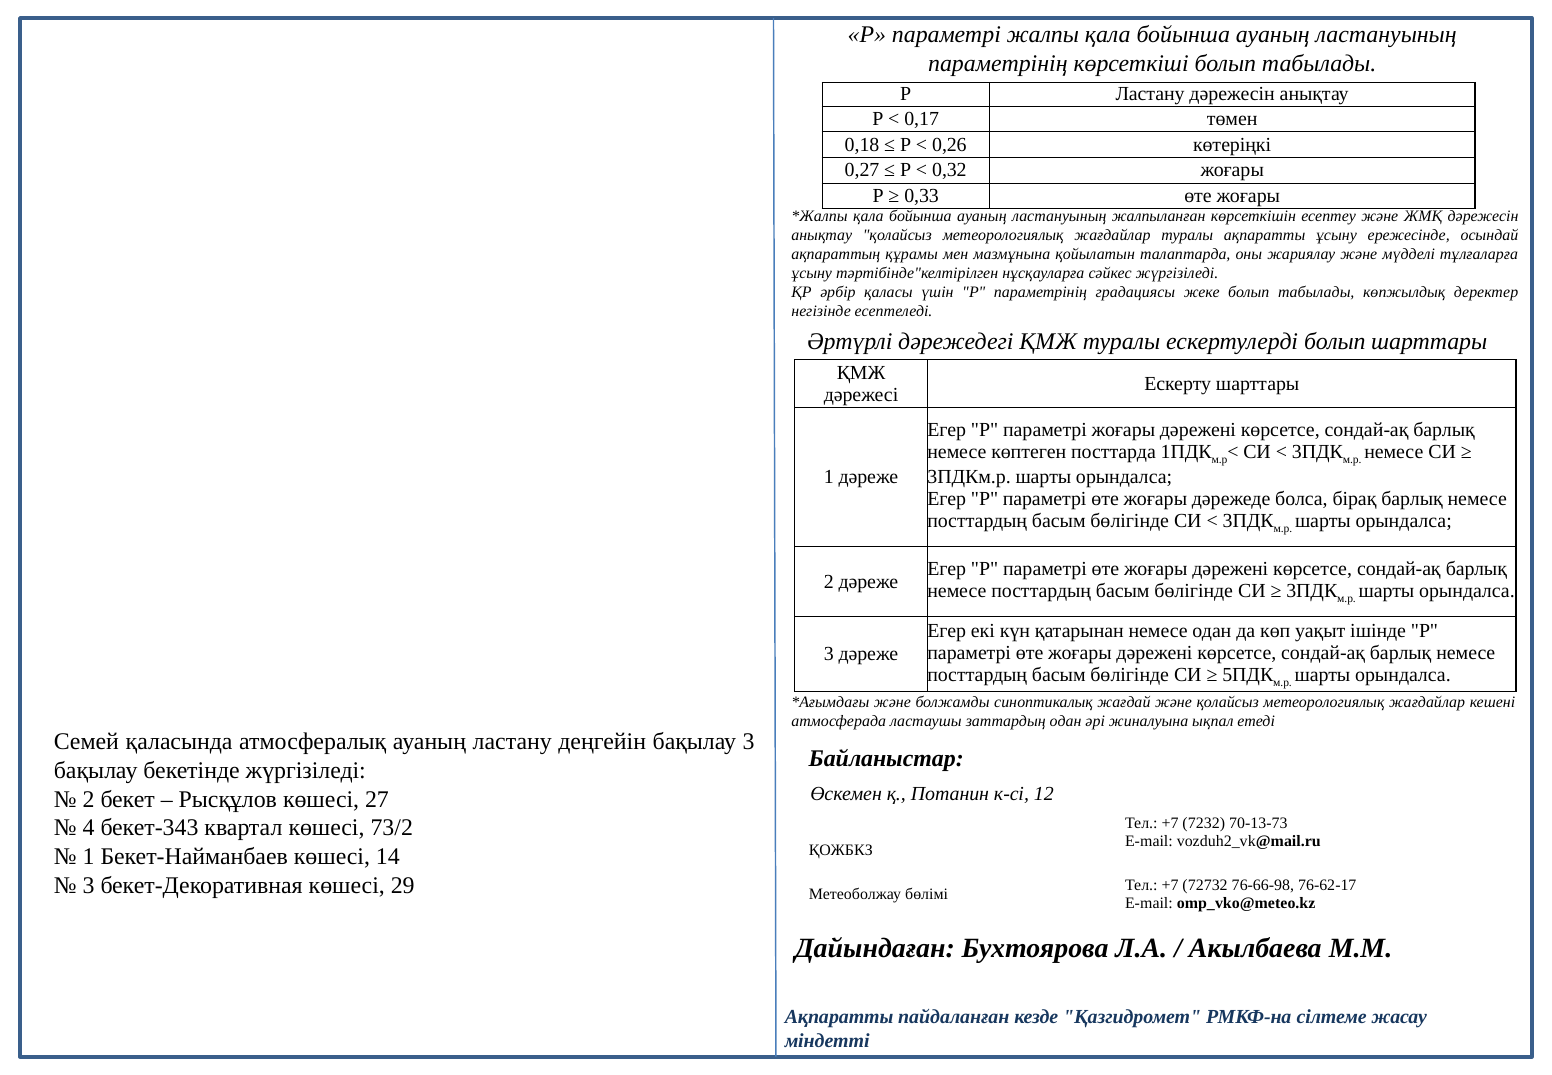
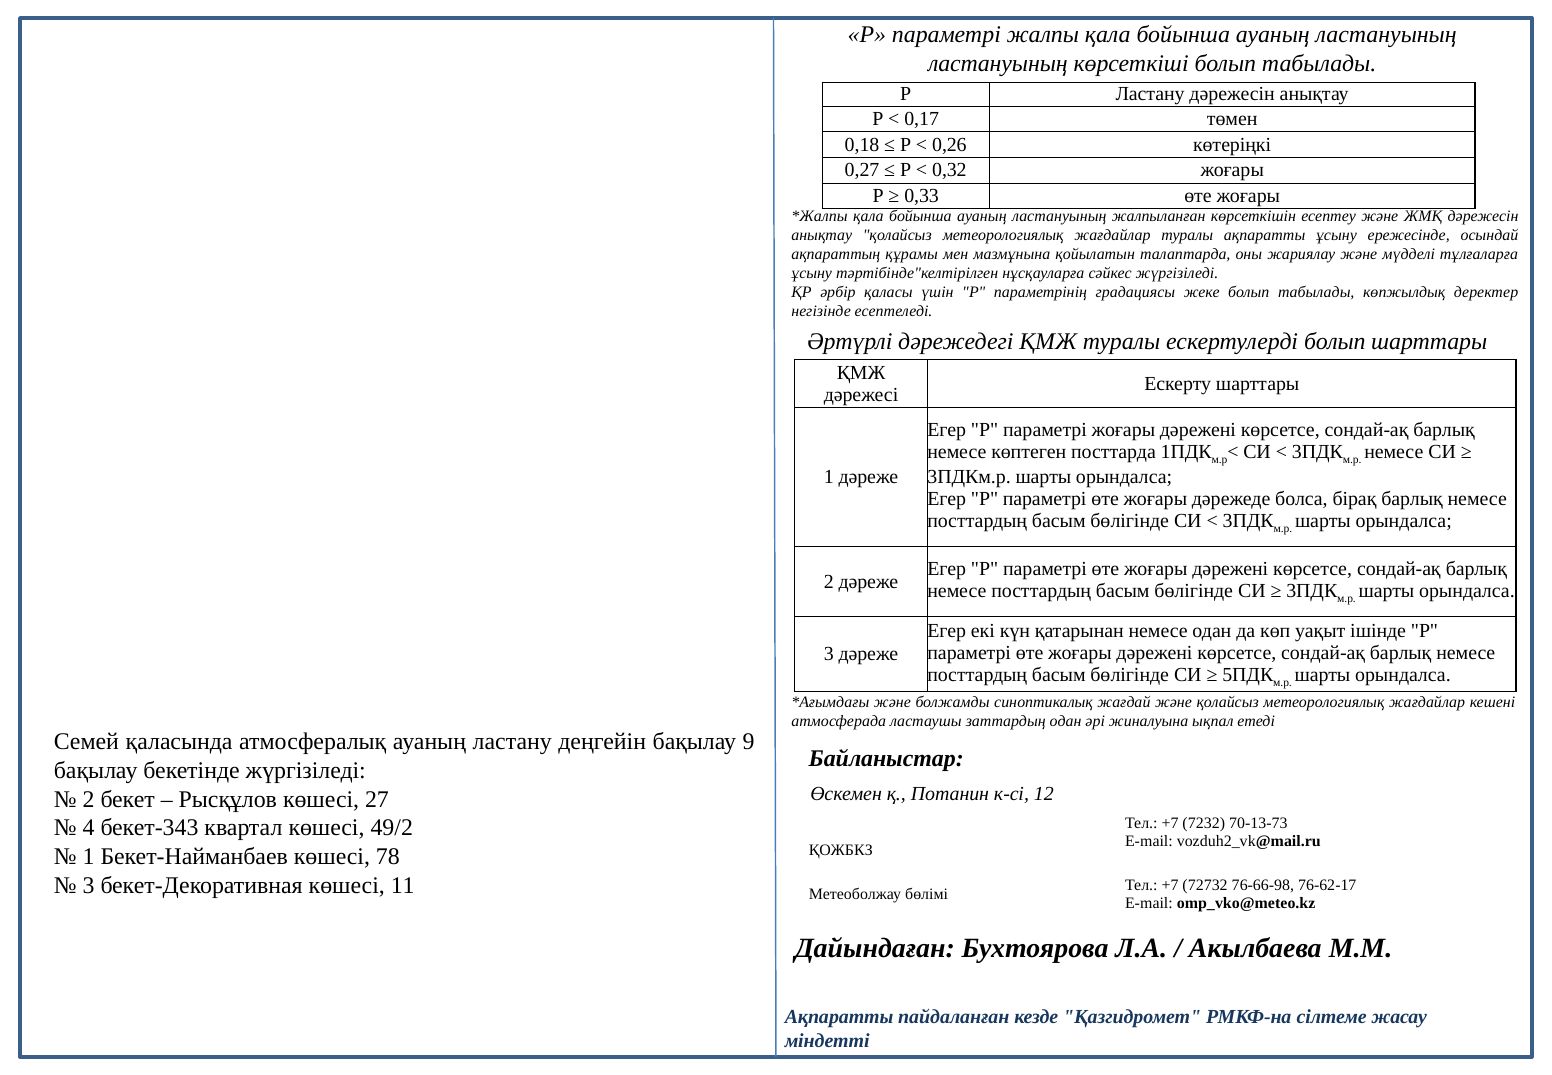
параметрінің: параметрінің -> ластануының (998, 64)
бақылау 3: 3 -> 9 (749, 742)
73/2: 73/2 -> 49/2 (392, 828)
14: 14 -> 78 (388, 856)
29: 29 -> 11 (403, 885)
